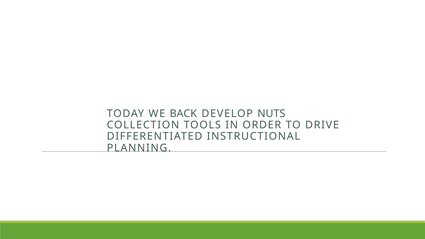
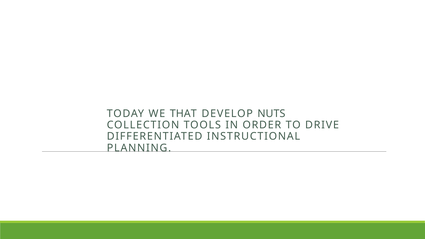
BACK: BACK -> THAT (183, 114)
